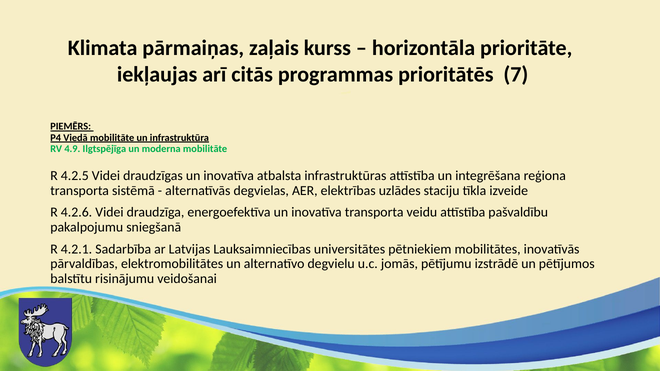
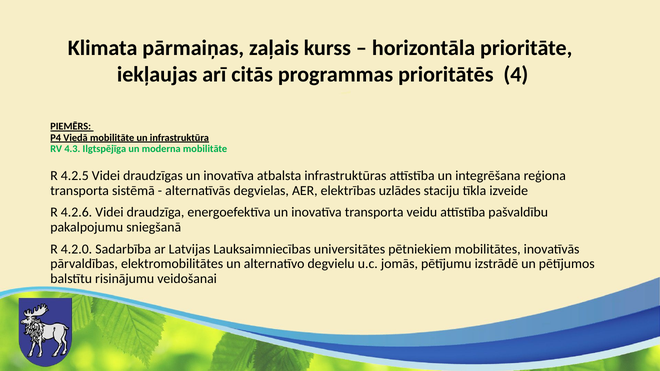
7: 7 -> 4 (516, 75)
4.9: 4.9 -> 4.3 (72, 149)
4.2.1: 4.2.1 -> 4.2.0 (77, 249)
